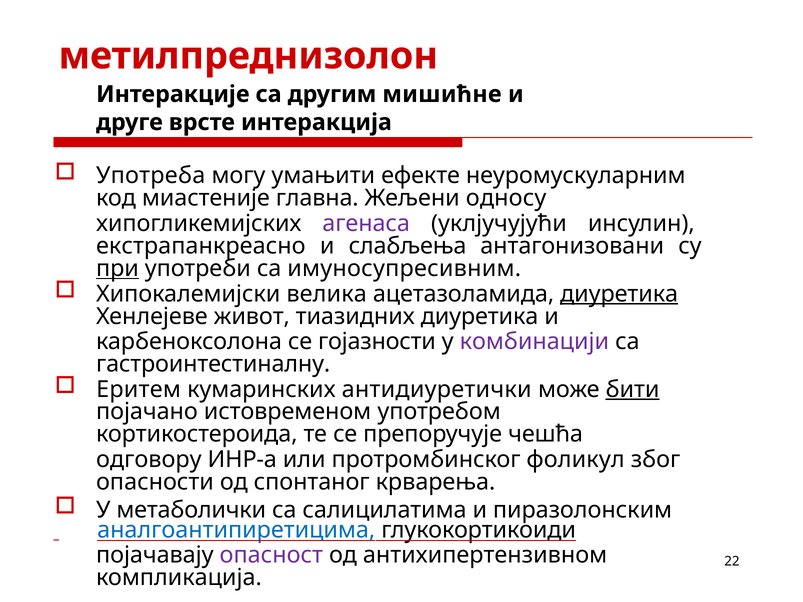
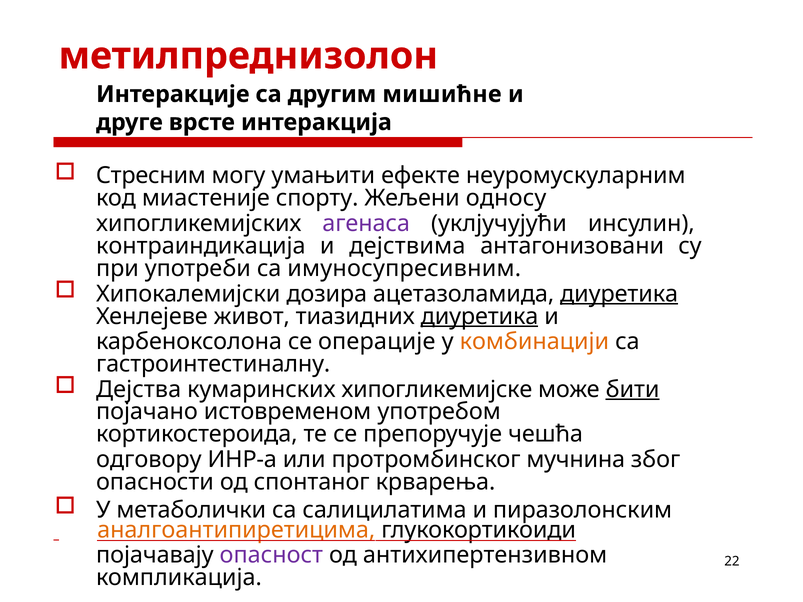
Употреба: Употреба -> Стресним (151, 176)
главна: главна -> спорту (317, 198)
екстрапанкреасно: екстрапанкреасно -> контраиндикација (201, 246)
слабљења: слабљења -> дејствима (407, 246)
при underline: present -> none (117, 269)
велика: велика -> дозира (327, 294)
диуретика underline: none -> present (480, 316)
гојазности: гојазности -> операције (377, 342)
комбинацији colour: purple -> orange (534, 342)
Еритем: Еритем -> Дејства (139, 389)
антидиуретички: антидиуретички -> хипогликемијске (437, 389)
фоликул: фоликул -> мучнина (576, 459)
аналгоантипиретицима colour: blue -> orange (236, 530)
